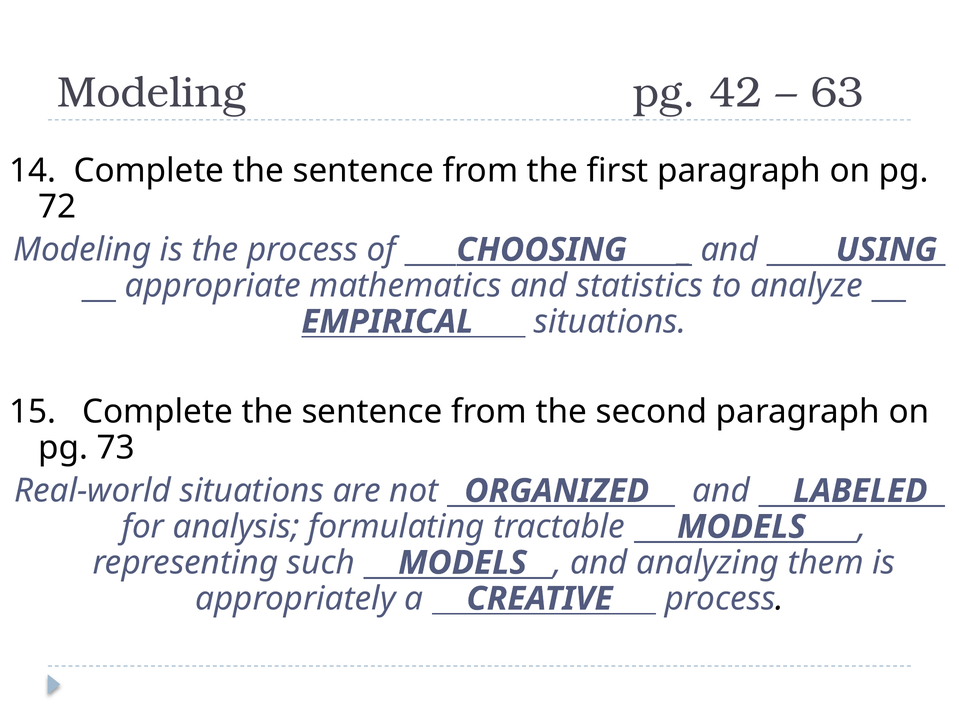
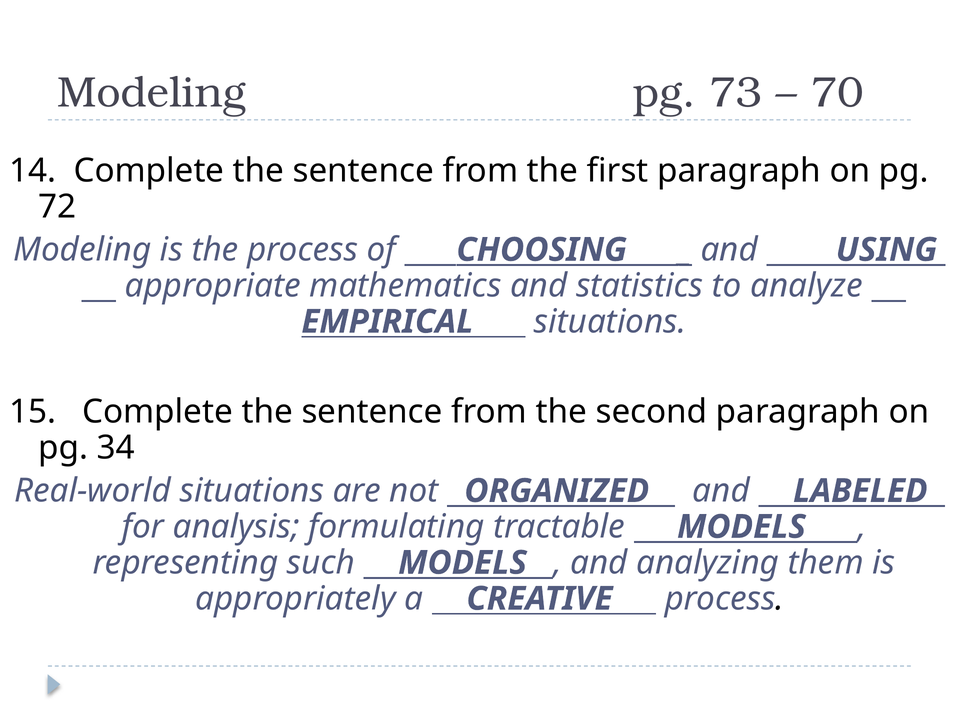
42: 42 -> 73 (736, 93)
63: 63 -> 70 (837, 93)
73: 73 -> 34 (116, 448)
